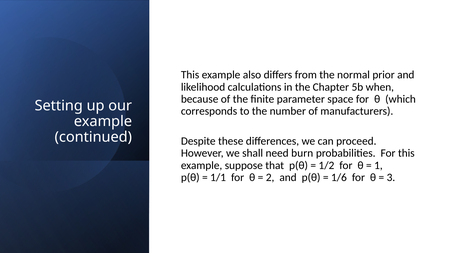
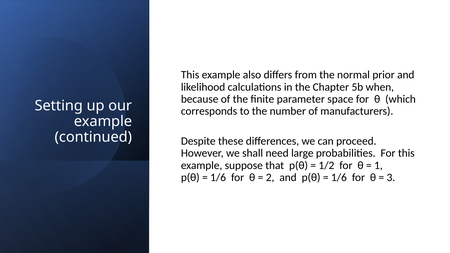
burn: burn -> large (302, 153)
1/1: 1/1 -> 1/6 (218, 178)
